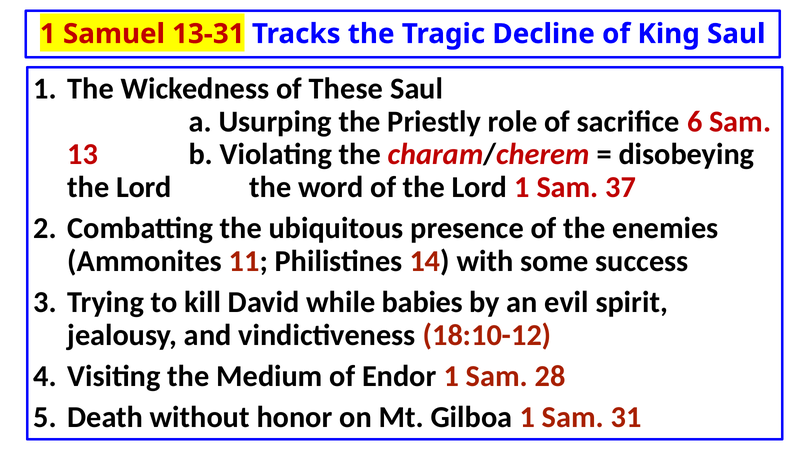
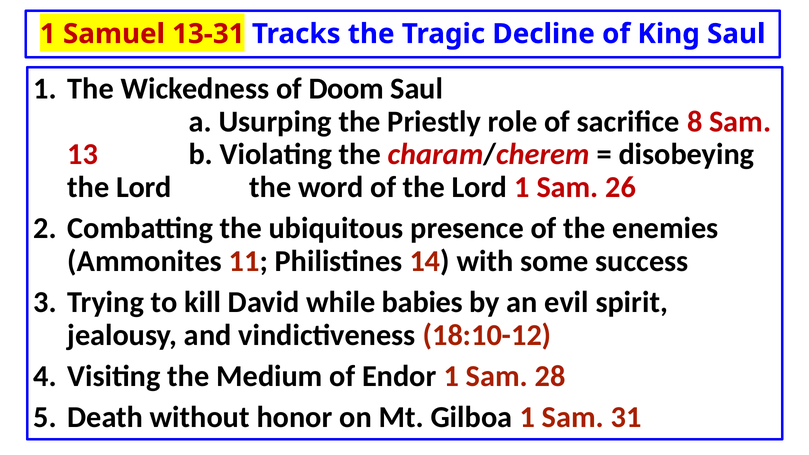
These: These -> Doom (346, 89)
6: 6 -> 8 (695, 122)
37: 37 -> 26 (621, 187)
